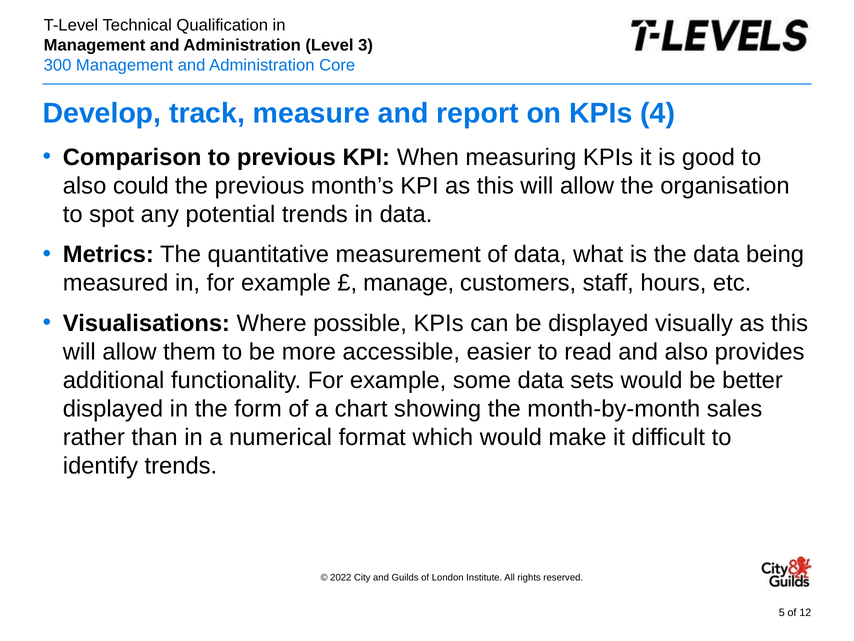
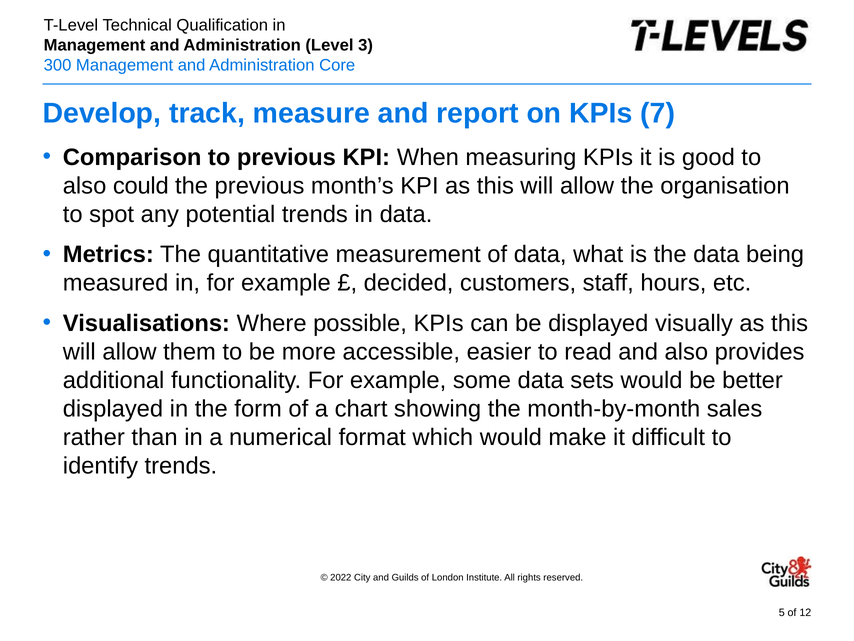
4: 4 -> 7 (658, 113)
manage: manage -> decided (409, 283)
